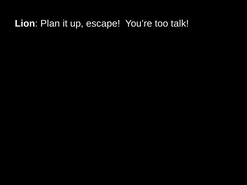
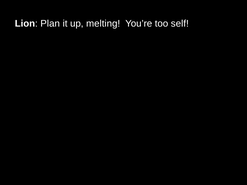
escape: escape -> melting (103, 24)
talk: talk -> self (180, 24)
